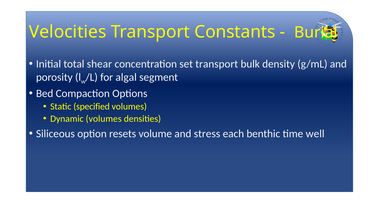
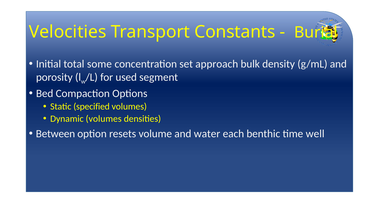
shear: shear -> some (99, 64)
set transport: transport -> approach (217, 64)
algal: algal -> used (126, 77)
Siliceous: Siliceous -> Between (55, 134)
stress: stress -> water (207, 134)
